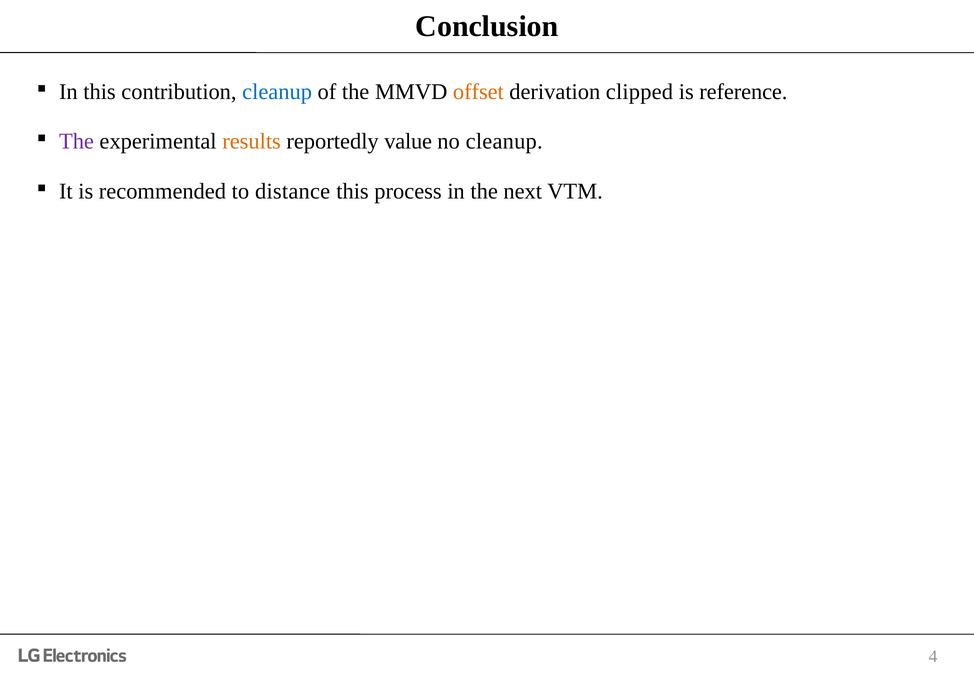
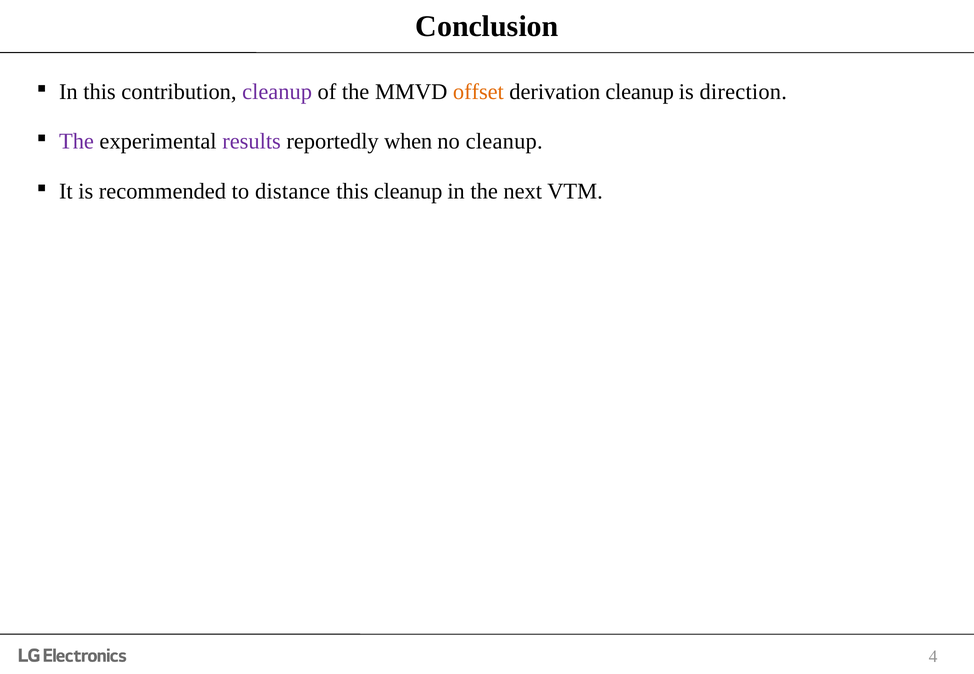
cleanup colour: blue -> purple (277, 92)
derivation clipped: clipped -> cleanup (640, 92)
reference: reference -> direction (743, 92)
results colour: orange -> purple (252, 141)
value: value -> when (408, 141)
this process: process -> cleanup (408, 191)
